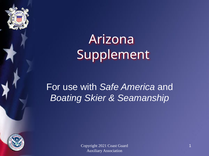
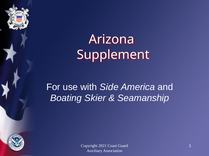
Safe: Safe -> Side (109, 87)
